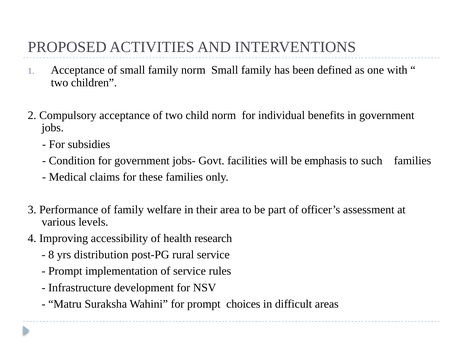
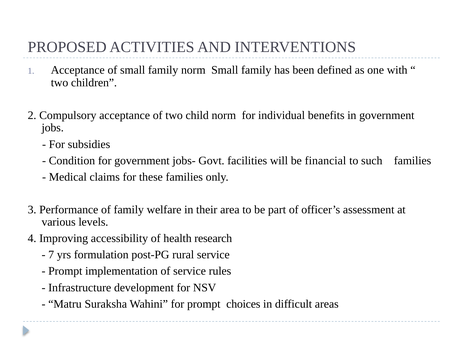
emphasis: emphasis -> financial (326, 161)
8: 8 -> 7 (51, 255)
distribution: distribution -> formulation (101, 255)
